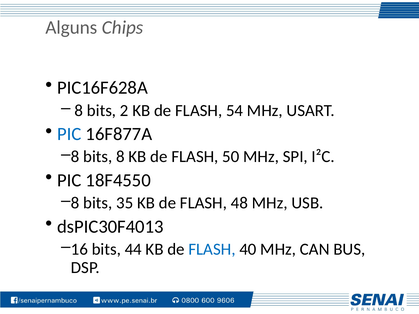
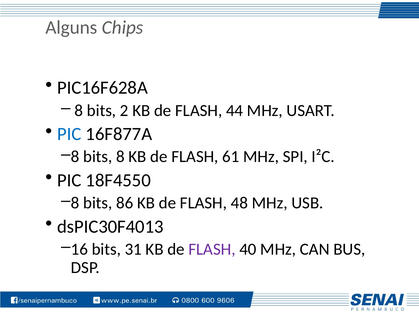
54: 54 -> 44 (235, 111)
50: 50 -> 61 (231, 157)
35: 35 -> 86 (125, 203)
44: 44 -> 31 (133, 249)
FLASH colour: blue -> purple (212, 249)
